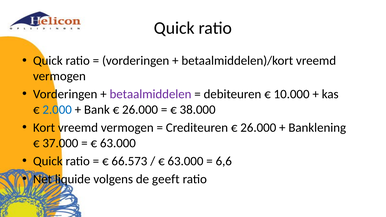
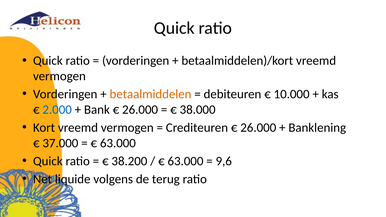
betaalmiddelen colour: purple -> orange (150, 94)
66.573: 66.573 -> 38.200 (129, 161)
6,6: 6,6 -> 9,6 (224, 161)
geeft: geeft -> terug (166, 179)
